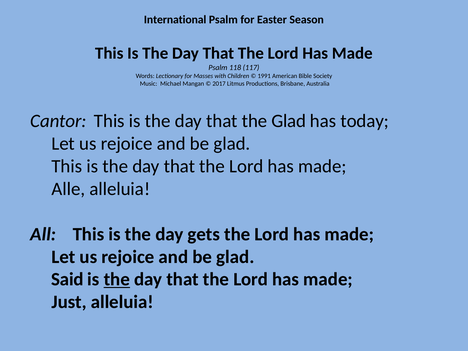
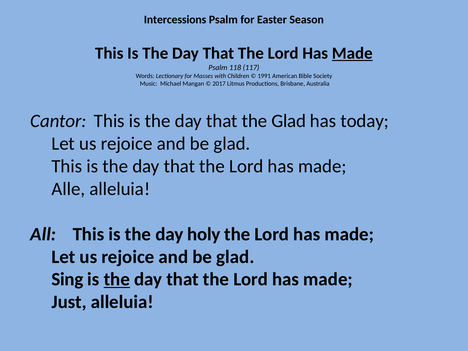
International: International -> Intercessions (175, 20)
Made underline: none -> present (352, 53)
gets: gets -> holy (204, 234)
Said: Said -> Sing (67, 279)
